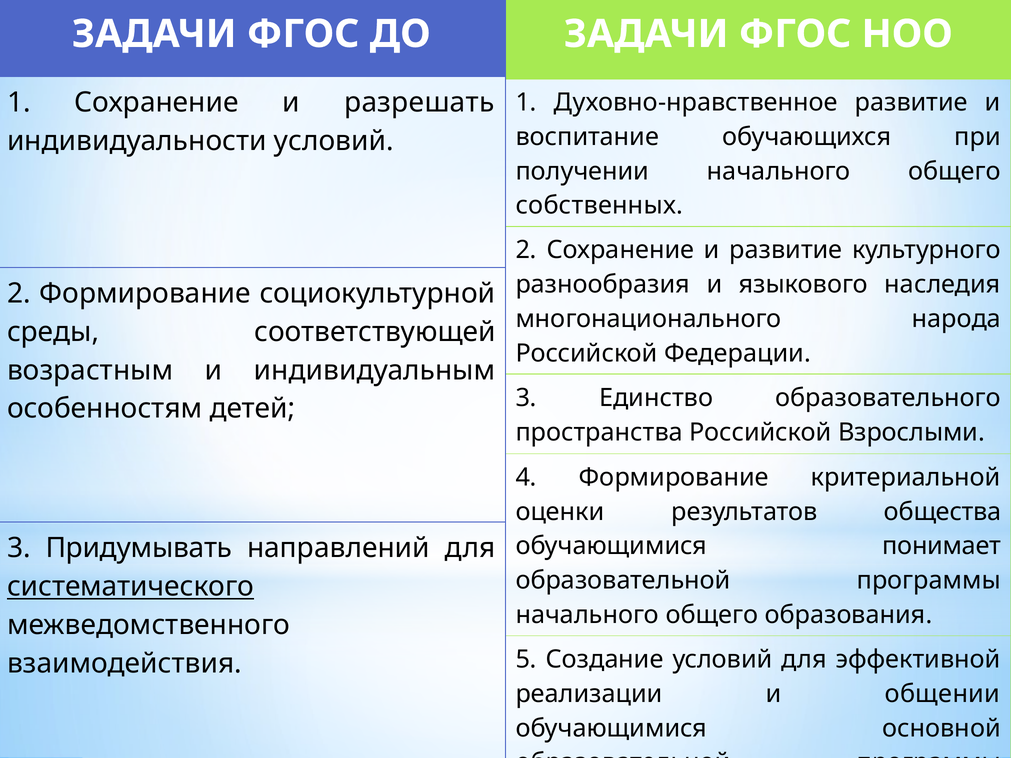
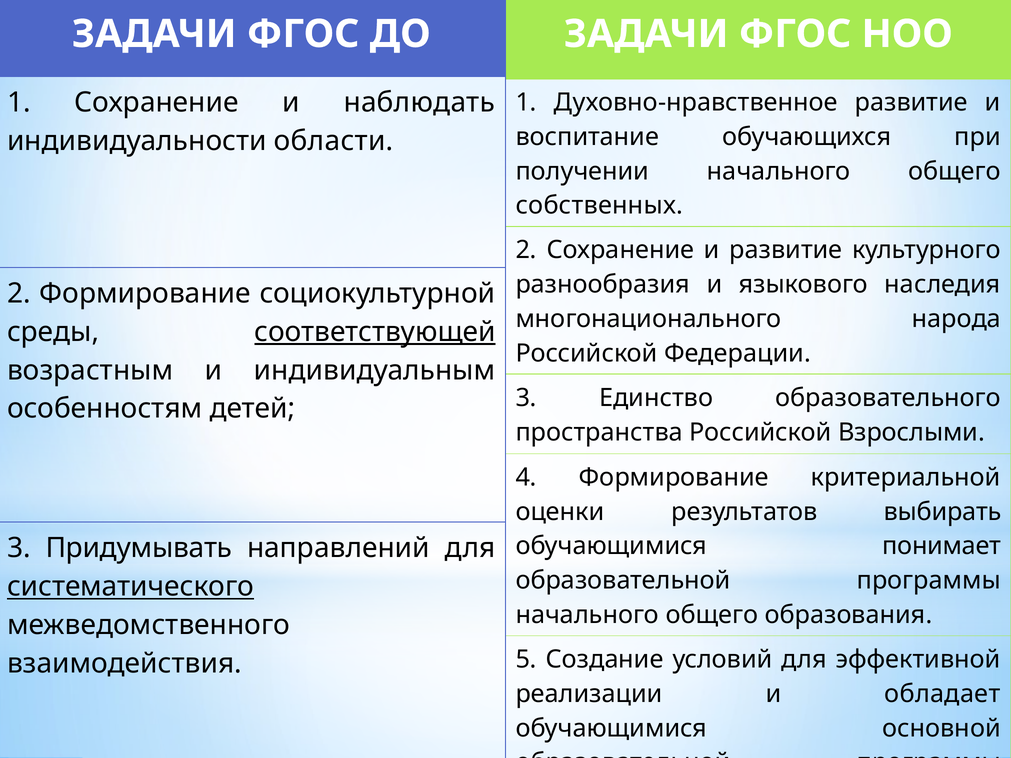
разрешать: разрешать -> наблюдать (419, 103)
индивидуальности условий: условий -> области (334, 141)
соответствующей underline: none -> present (375, 332)
общества: общества -> выбирать (943, 512)
общении: общении -> обладает (942, 694)
